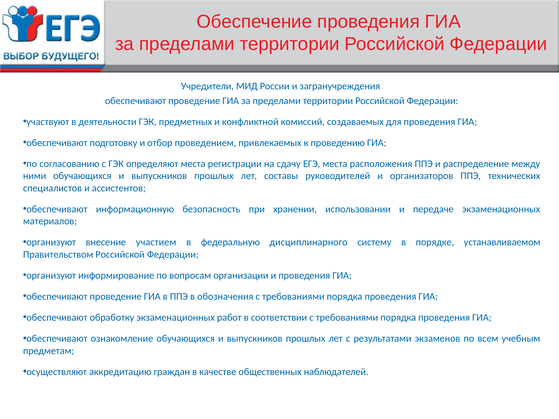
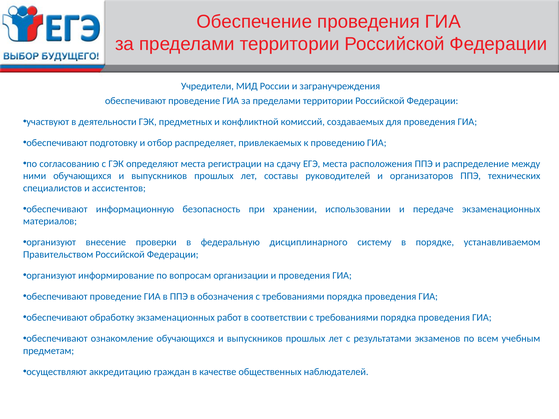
проведением: проведением -> распределяет (205, 143)
участием: участием -> проверки (156, 242)
